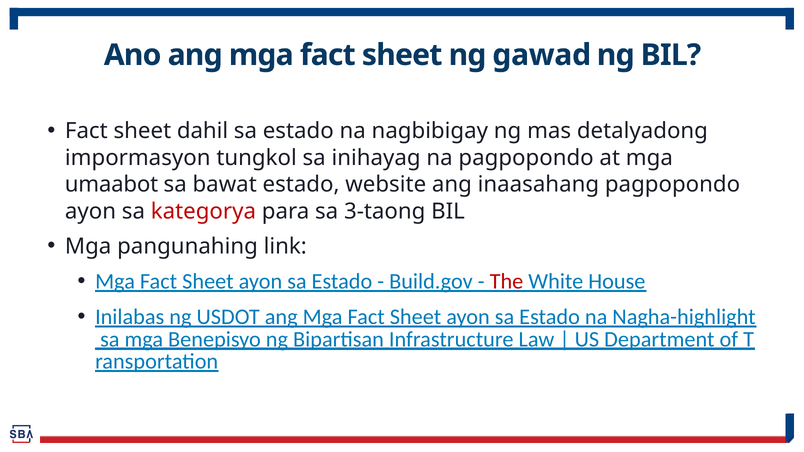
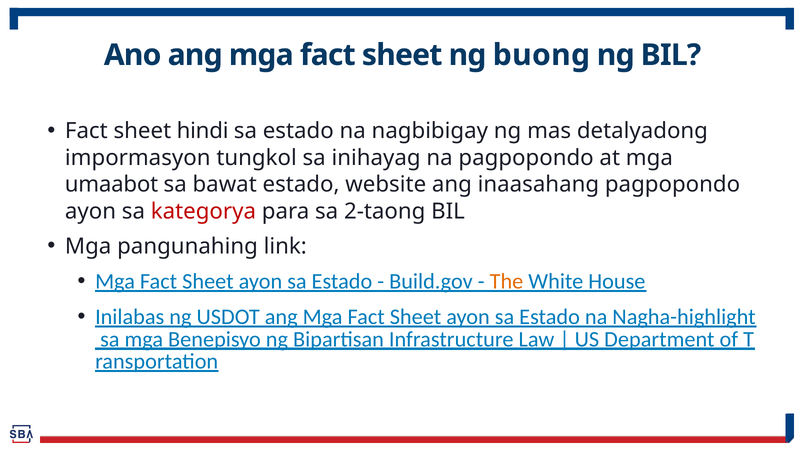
gawad: gawad -> buong (541, 55)
dahil: dahil -> hindi (203, 131)
3-taong: 3-taong -> 2-taong (385, 211)
The colour: red -> orange (506, 281)
